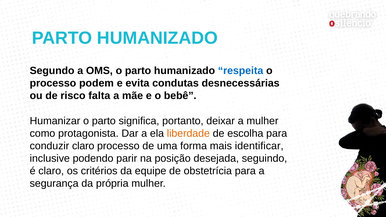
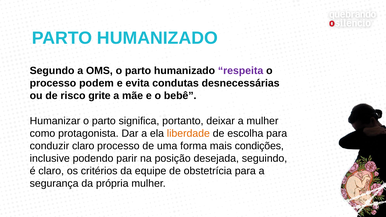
respeita colour: blue -> purple (241, 71)
falta: falta -> grite (99, 96)
identificar: identificar -> condições (259, 146)
